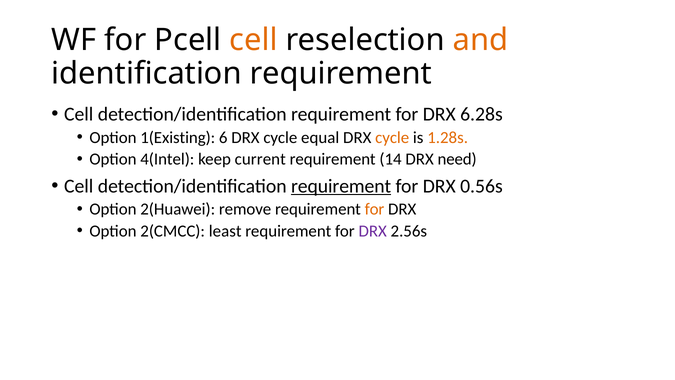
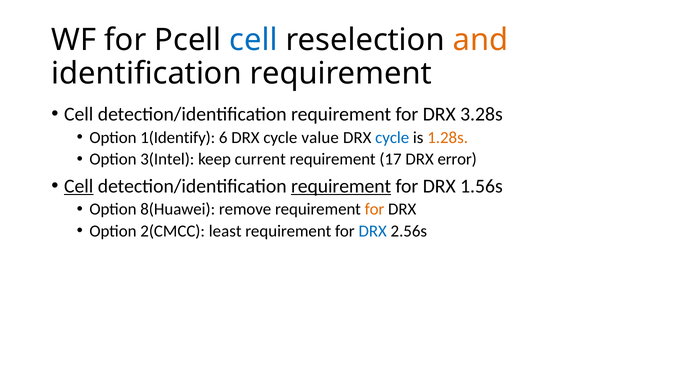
cell colour: orange -> blue (254, 40)
6.28s: 6.28s -> 3.28s (481, 114)
1(Existing: 1(Existing -> 1(Identify (178, 137)
equal: equal -> value (320, 137)
cycle colour: orange -> blue (392, 137)
4(Intel: 4(Intel -> 3(Intel (167, 159)
14: 14 -> 17 (390, 159)
need: need -> error (457, 159)
Cell underline: none -> present (79, 186)
0.56s: 0.56s -> 1.56s (481, 186)
2(Huawei: 2(Huawei -> 8(Huawei (178, 209)
DRX colour: purple -> blue (373, 231)
